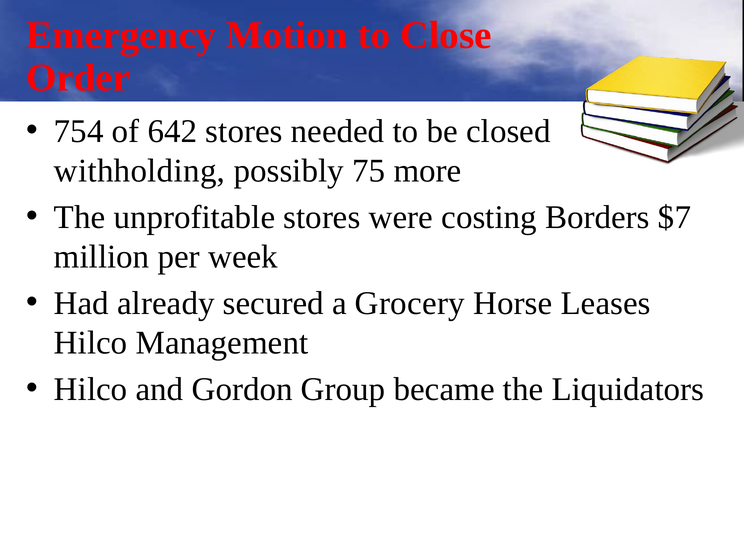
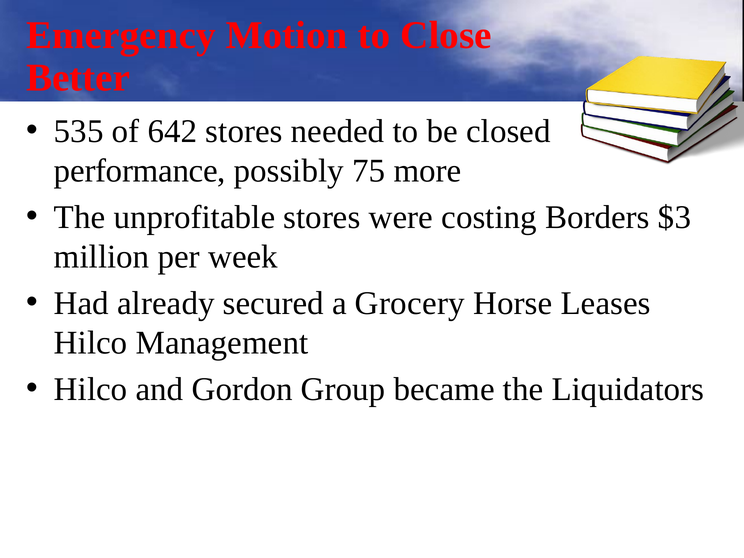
Order: Order -> Better (78, 78)
754: 754 -> 535 (79, 131)
withholding: withholding -> performance (140, 171)
$7: $7 -> $3 (675, 217)
